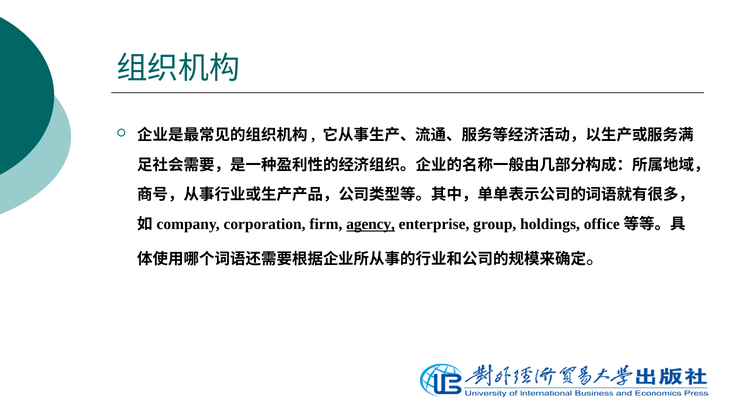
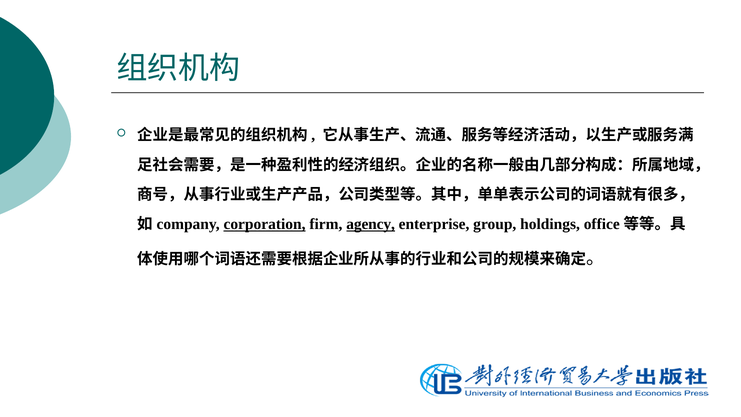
corporation underline: none -> present (265, 224)
